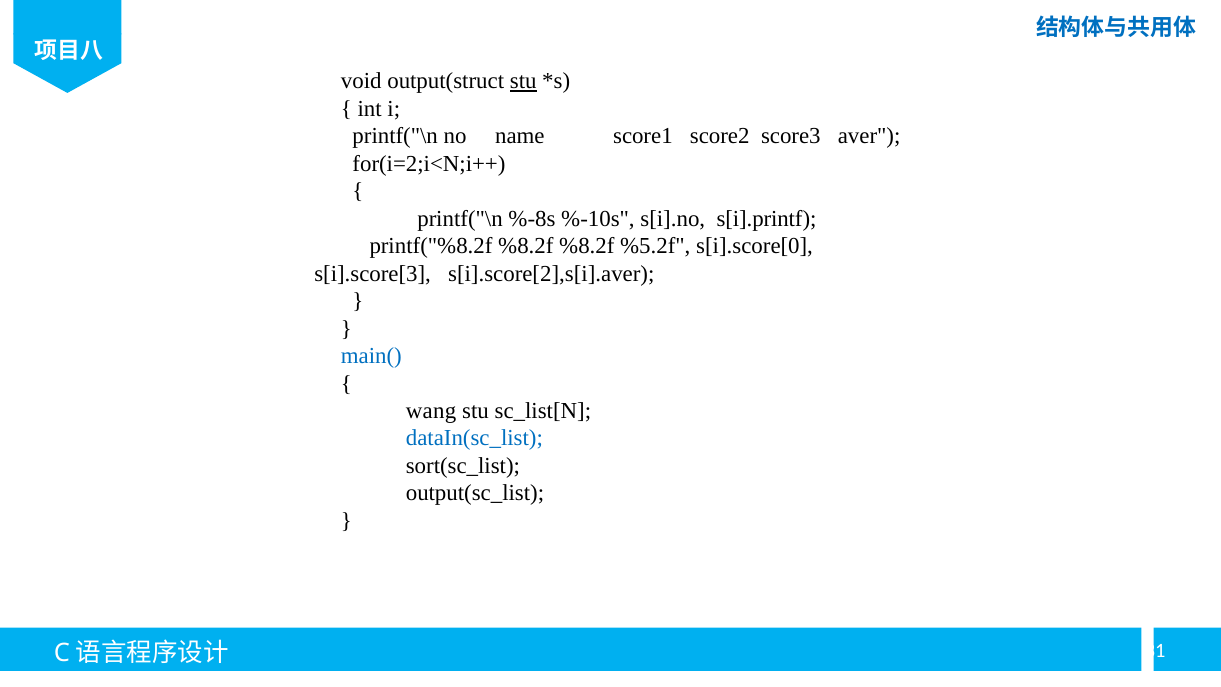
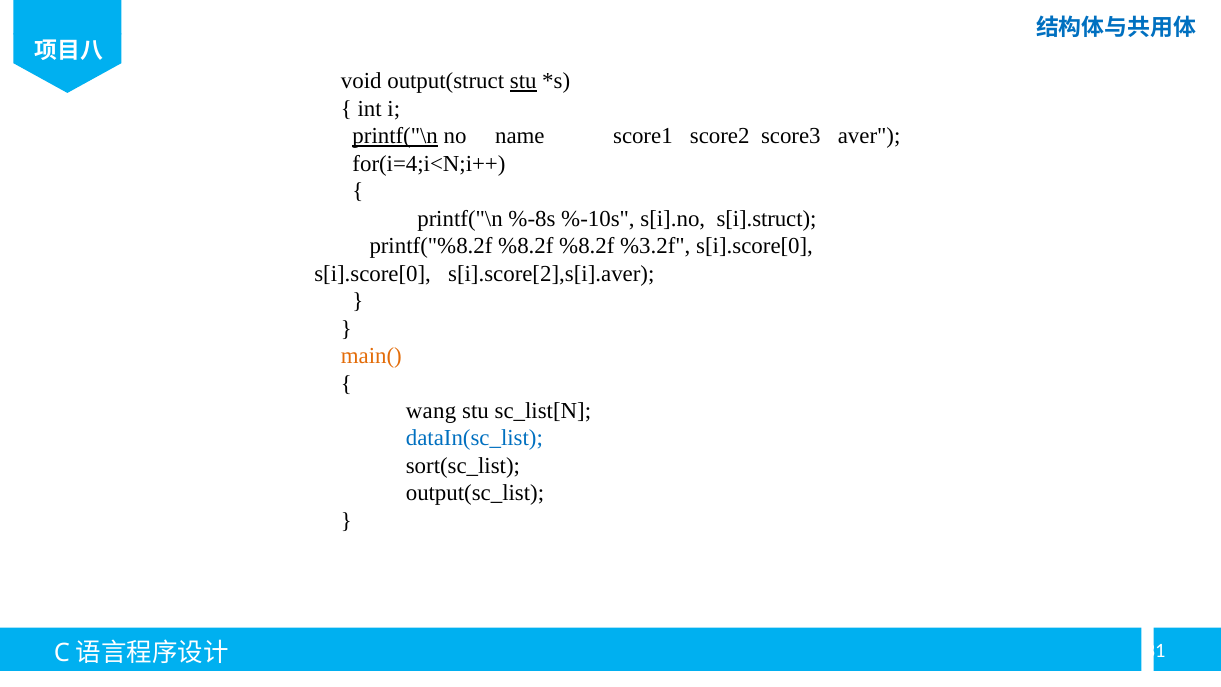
printf("\n underline: none -> present (395, 136)
for(i=2;i<N;i++: for(i=2;i<N;i++ -> for(i=4;i<N;i++ (429, 164)
s[i].printf: s[i].printf -> s[i].struct (766, 219)
%5.2f: %5.2f -> %3.2f (655, 246)
s[i].score[3: s[i].score[3 -> s[i].score[0 (373, 273)
main( colour: blue -> orange (371, 356)
